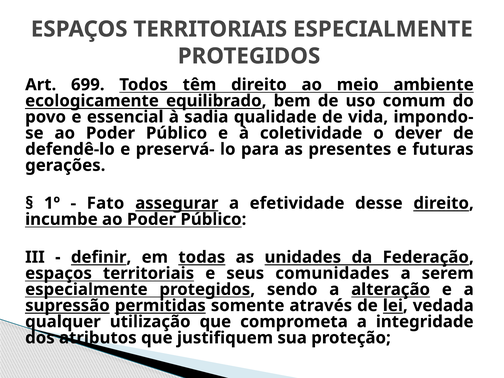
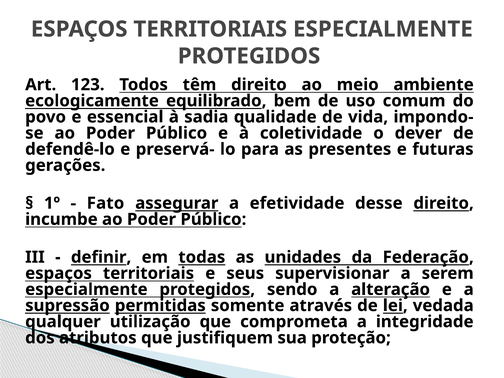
699: 699 -> 123 (88, 85)
comunidades: comunidades -> supervisionar (332, 273)
